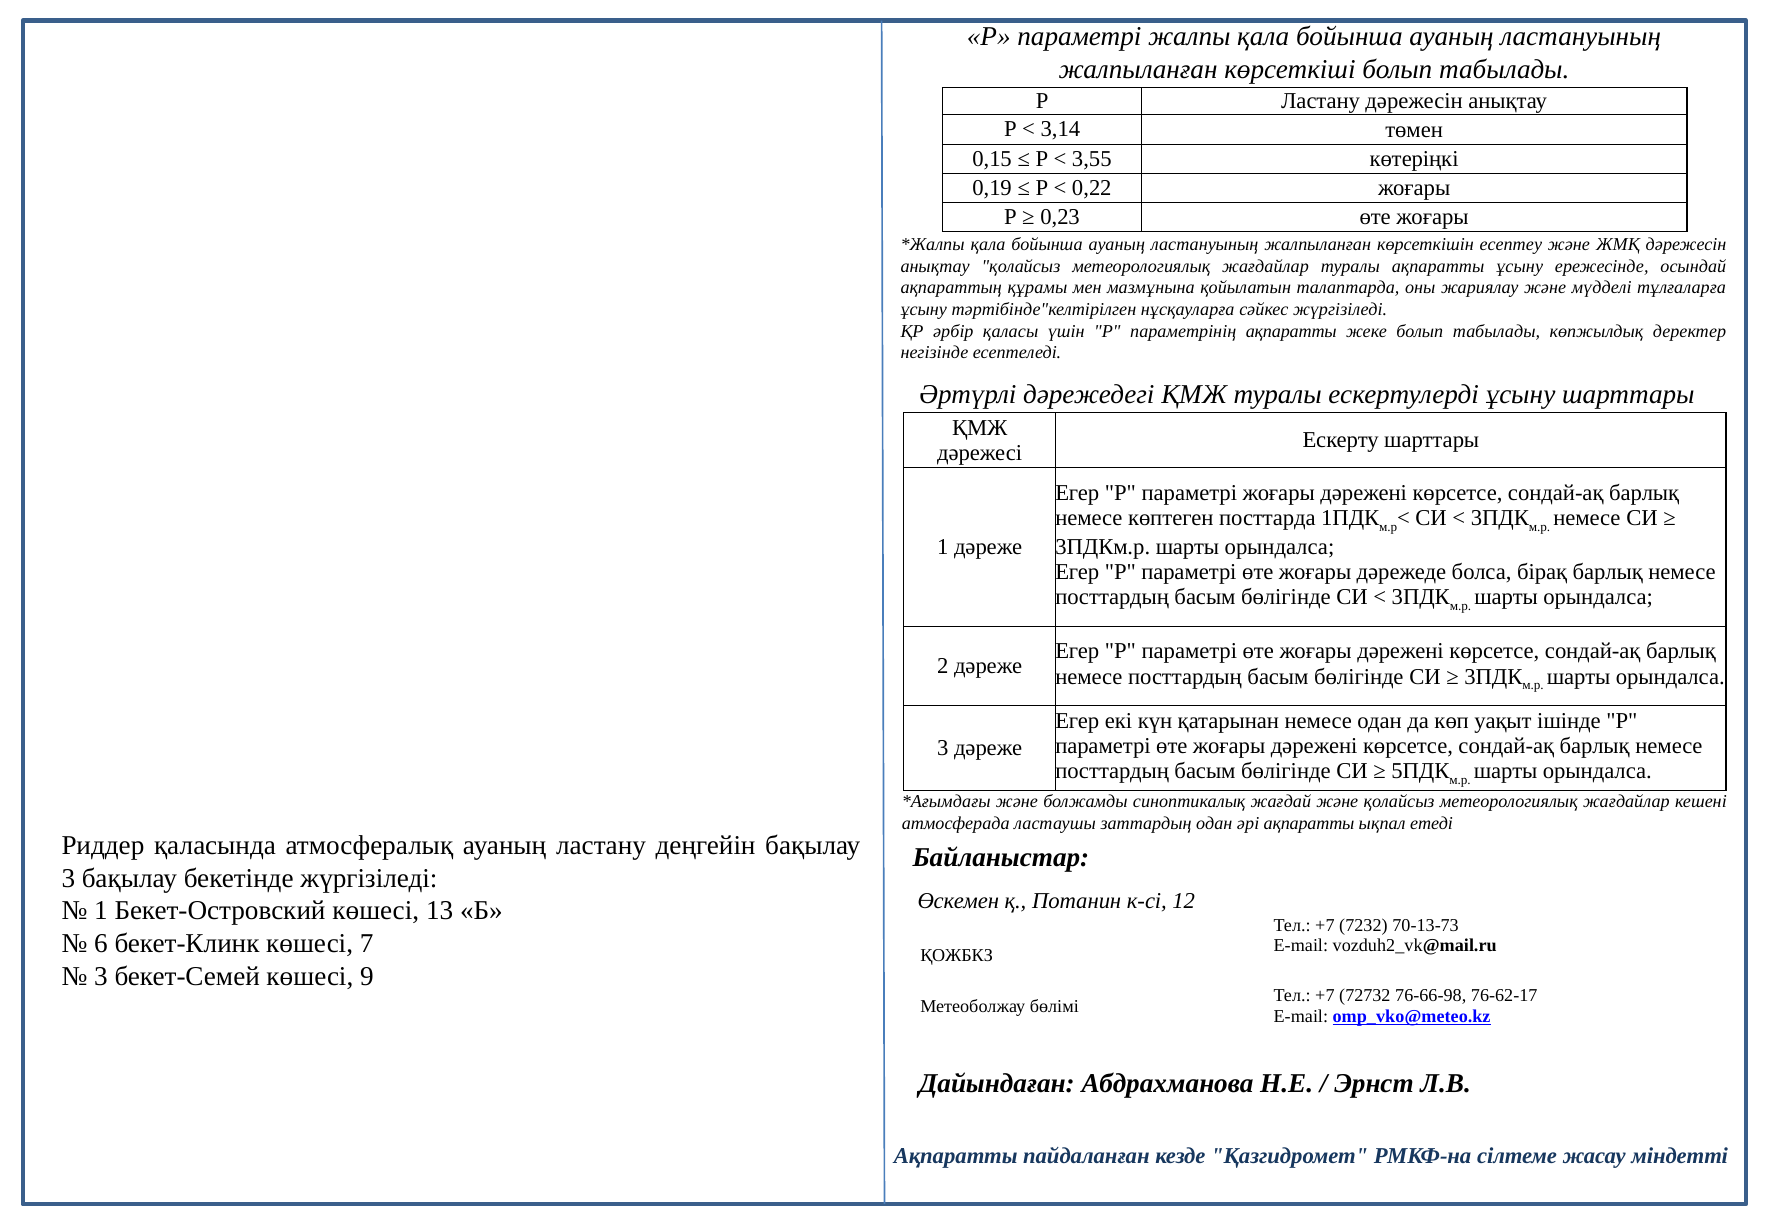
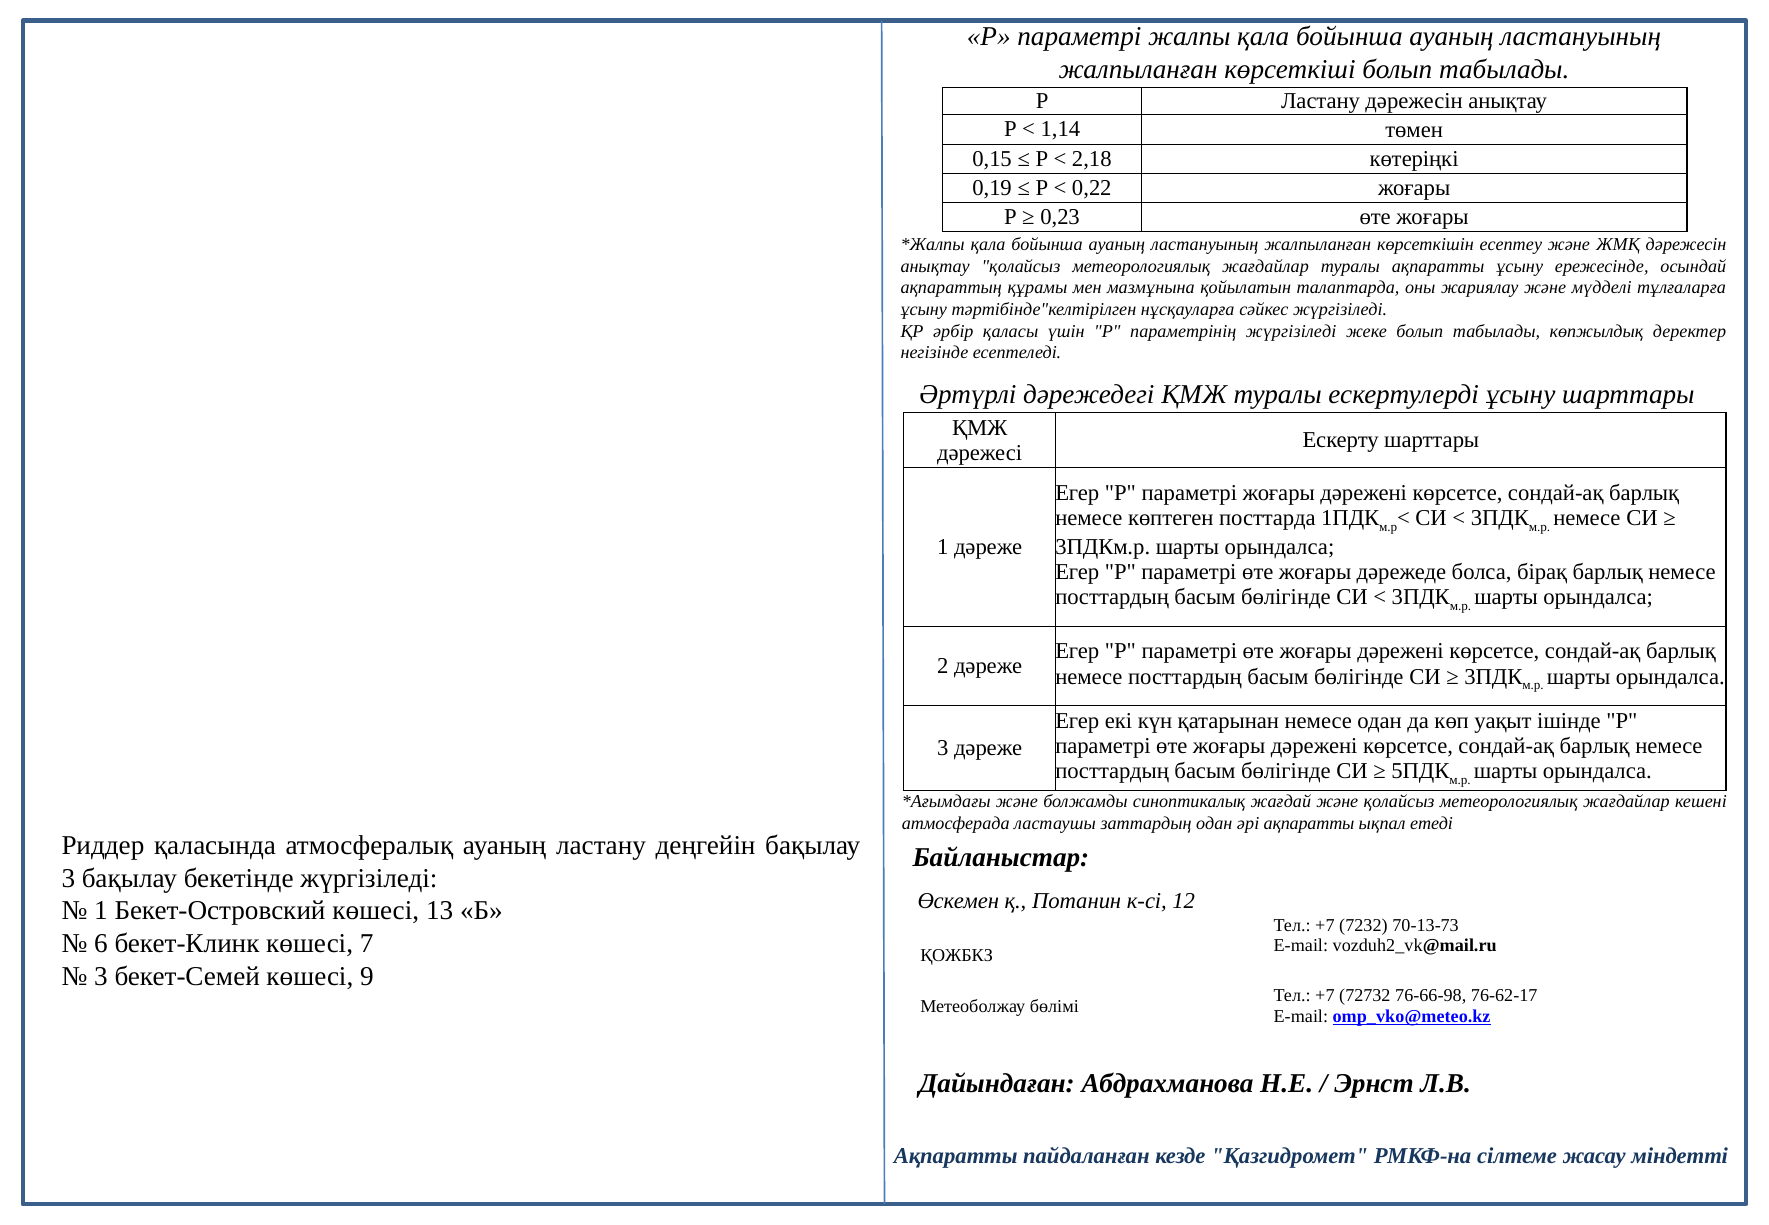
3,14: 3,14 -> 1,14 (1060, 129)
3,55: 3,55 -> 2,18 (1092, 159)
параметрінің ақпаратты: ақпаратты -> жүргізіледі (1291, 331)
